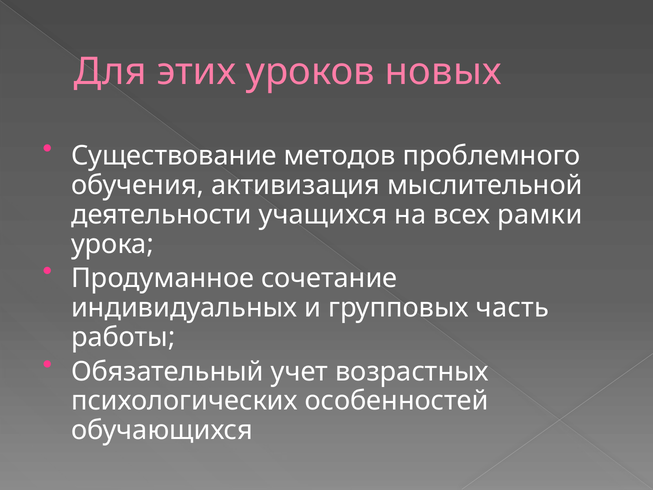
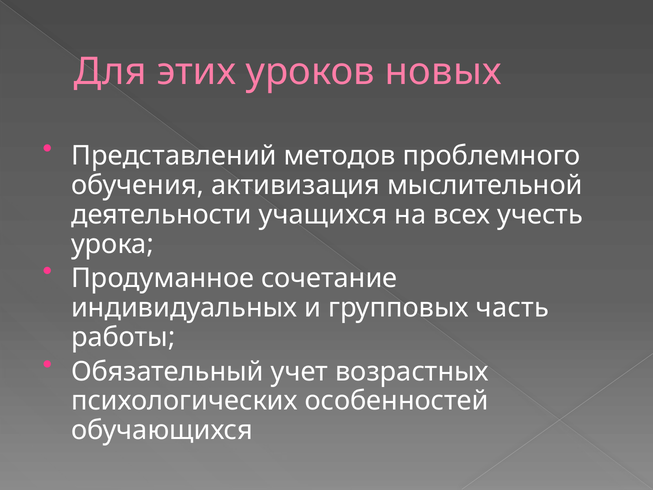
Существование: Существование -> Представлений (174, 156)
рамки: рамки -> учесть (540, 215)
